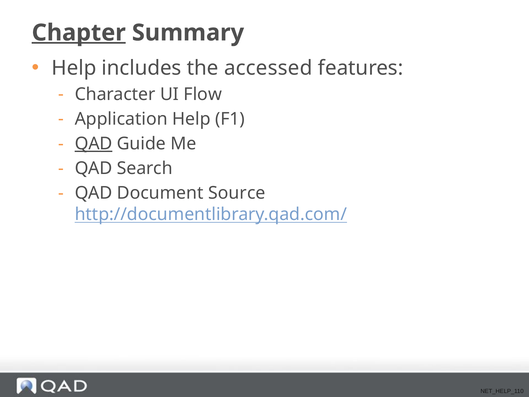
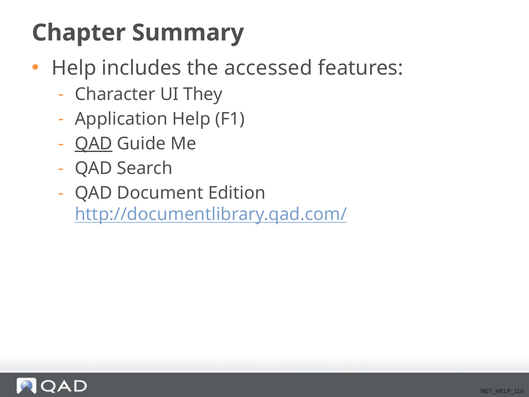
Chapter underline: present -> none (79, 33)
Flow: Flow -> They (203, 94)
Source: Source -> Edition (237, 193)
